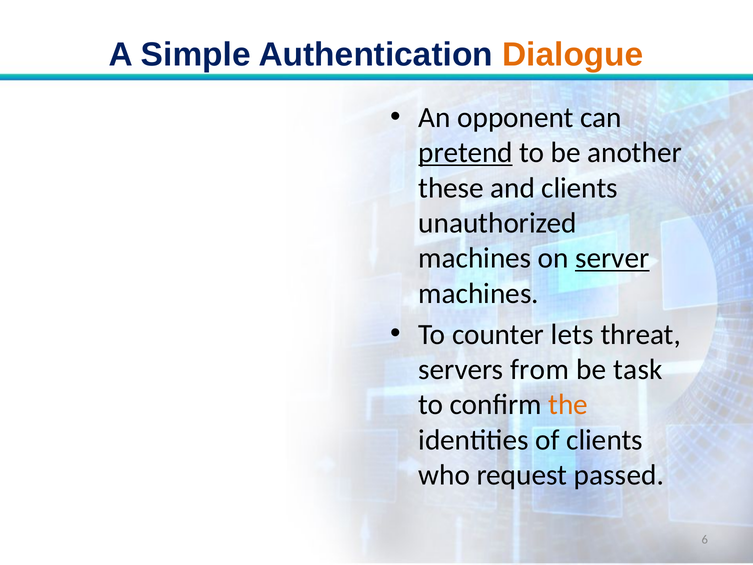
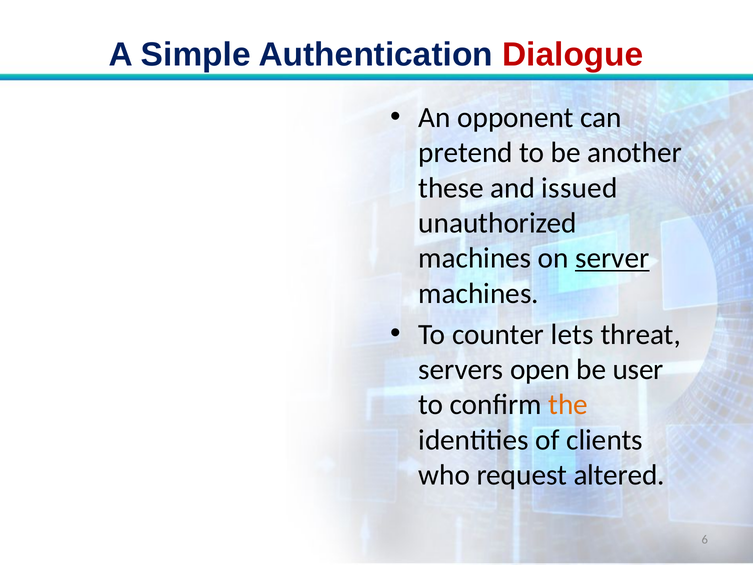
Dialogue colour: orange -> red (573, 54)
pretend underline: present -> none (466, 153)
and clients: clients -> issued (579, 188)
from: from -> open (540, 369)
task: task -> user (638, 369)
passed: passed -> altered (619, 475)
